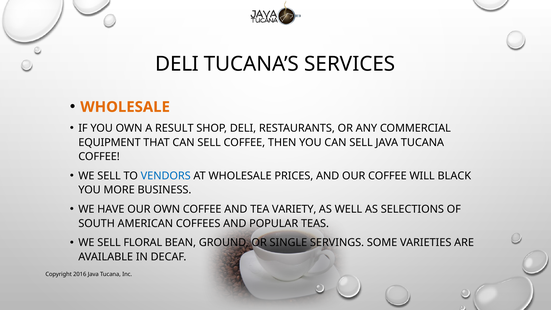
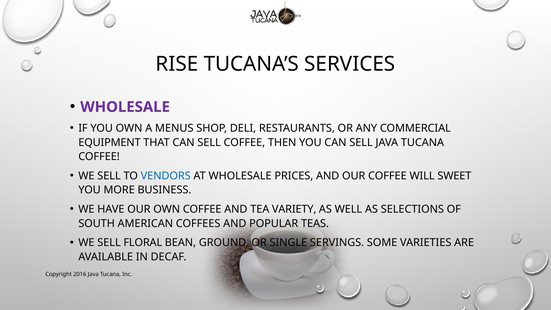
DELI: DELI -> RISE (177, 64)
WHOLESALE colour: orange -> purple (125, 107)
RESULT: RESULT -> MENUS (174, 128)
BLACK: BLACK -> SWEET (454, 176)
